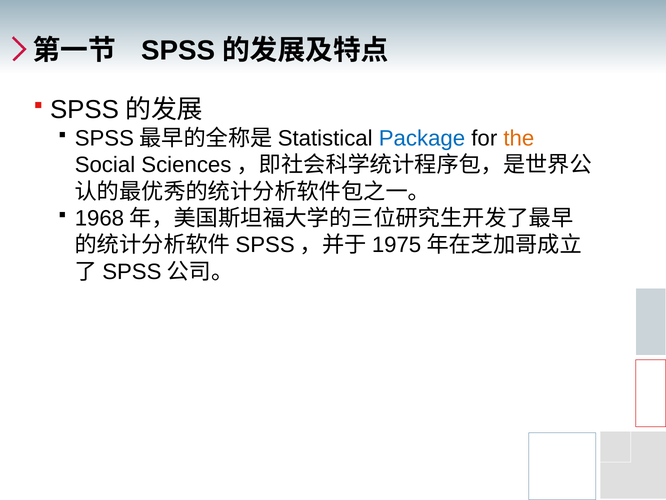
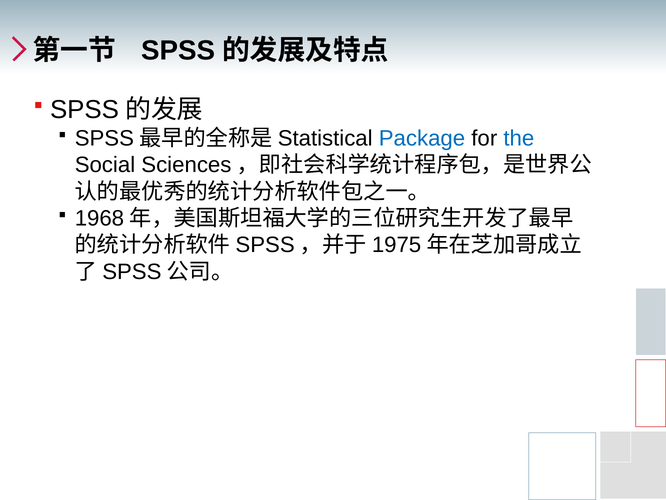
the colour: orange -> blue (519, 138)
